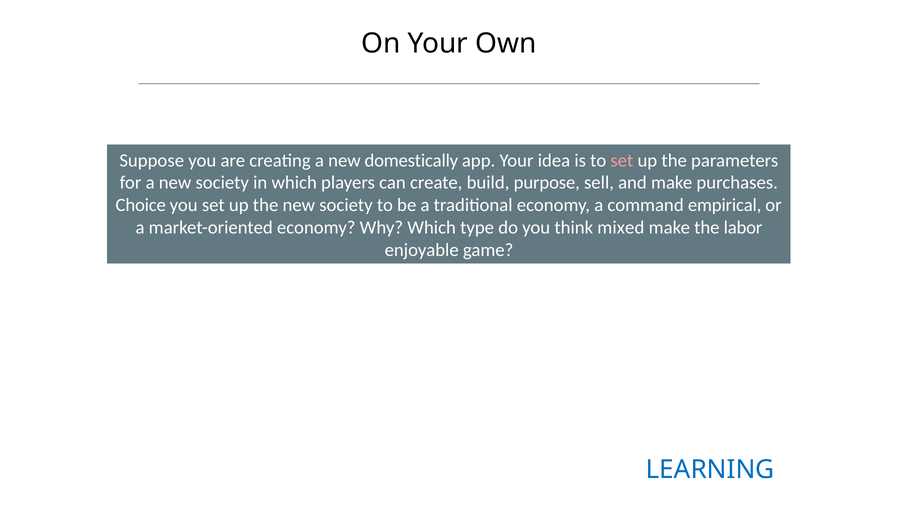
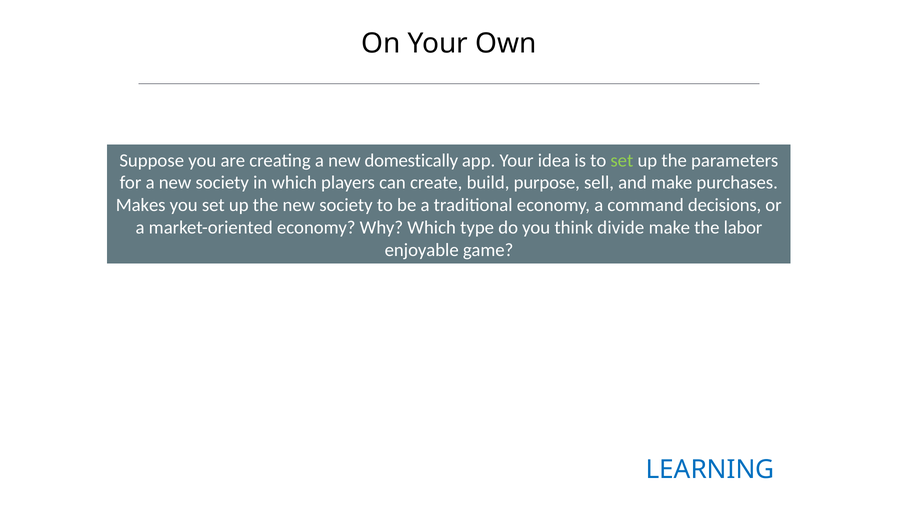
set colour: pink -> light green (622, 160)
Choice: Choice -> Makes (141, 205)
empirical: empirical -> decisions (725, 205)
mixed: mixed -> divide (621, 228)
